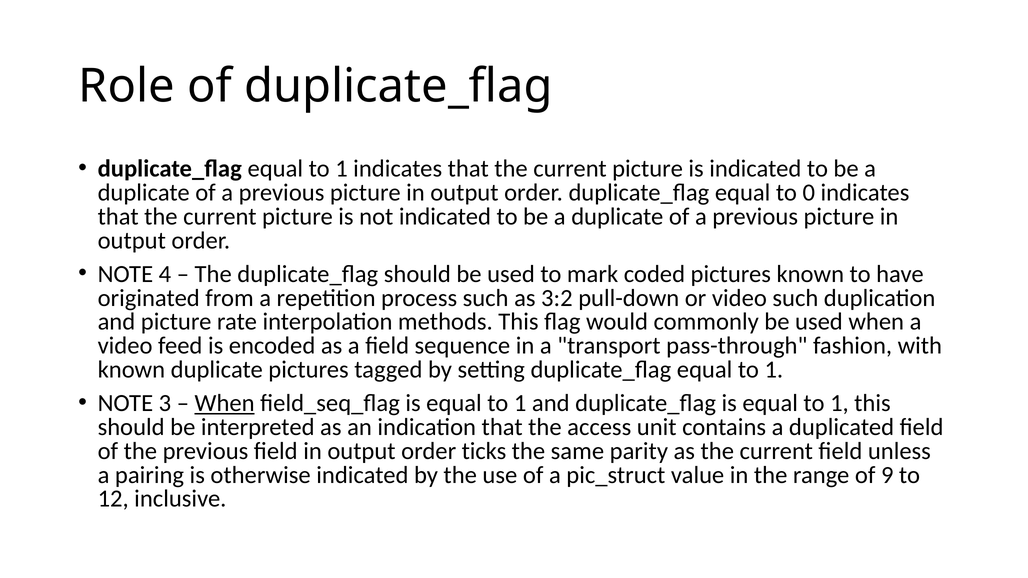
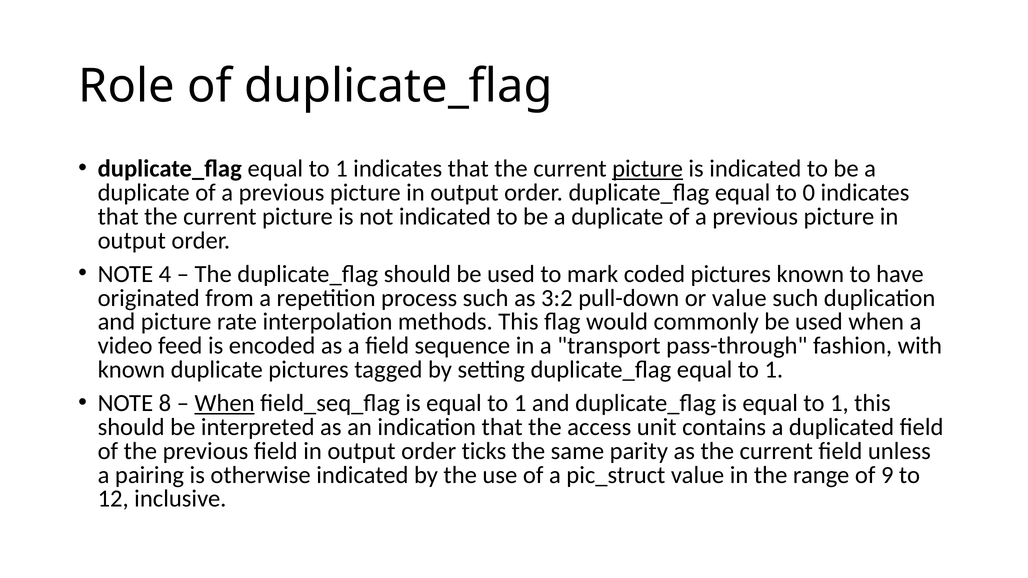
picture underline: none -> present (648, 169)
or video: video -> value (739, 298)
3: 3 -> 8 (165, 403)
